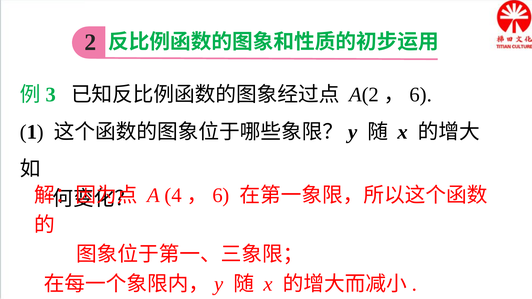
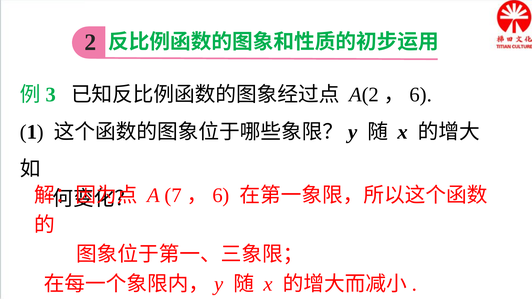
4: 4 -> 7 (173, 196)
